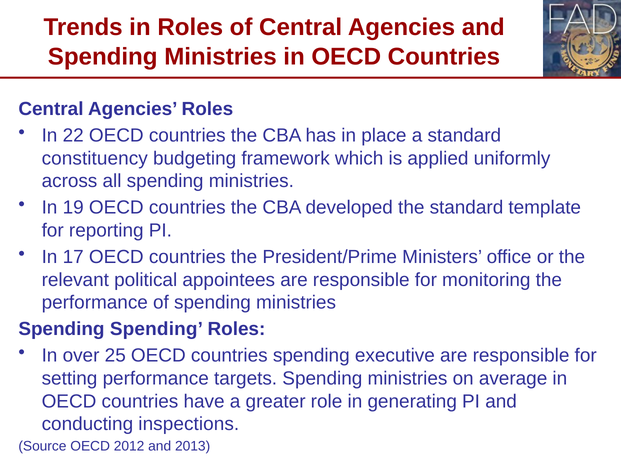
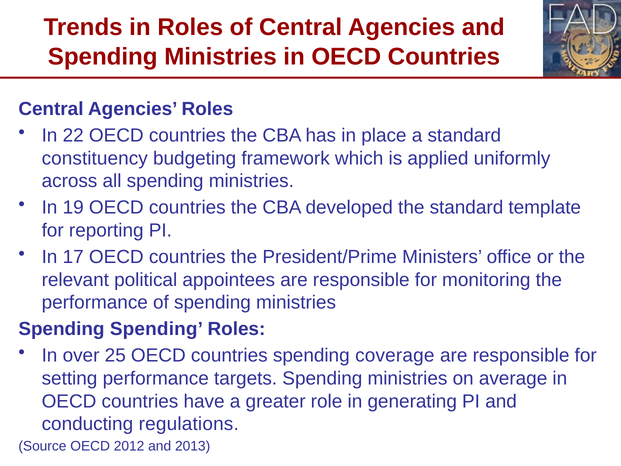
executive: executive -> coverage (395, 356)
inspections: inspections -> regulations (189, 424)
